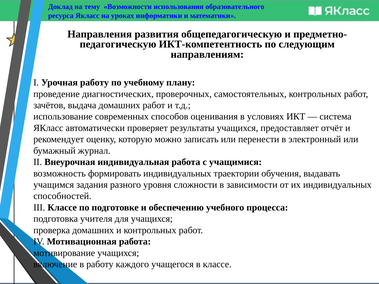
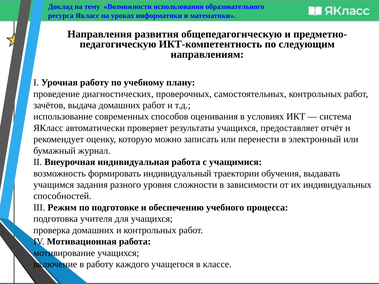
формировать индивидуальных: индивидуальных -> индивидуальный (177, 174)
III Классе: Классе -> Режим (62, 208)
